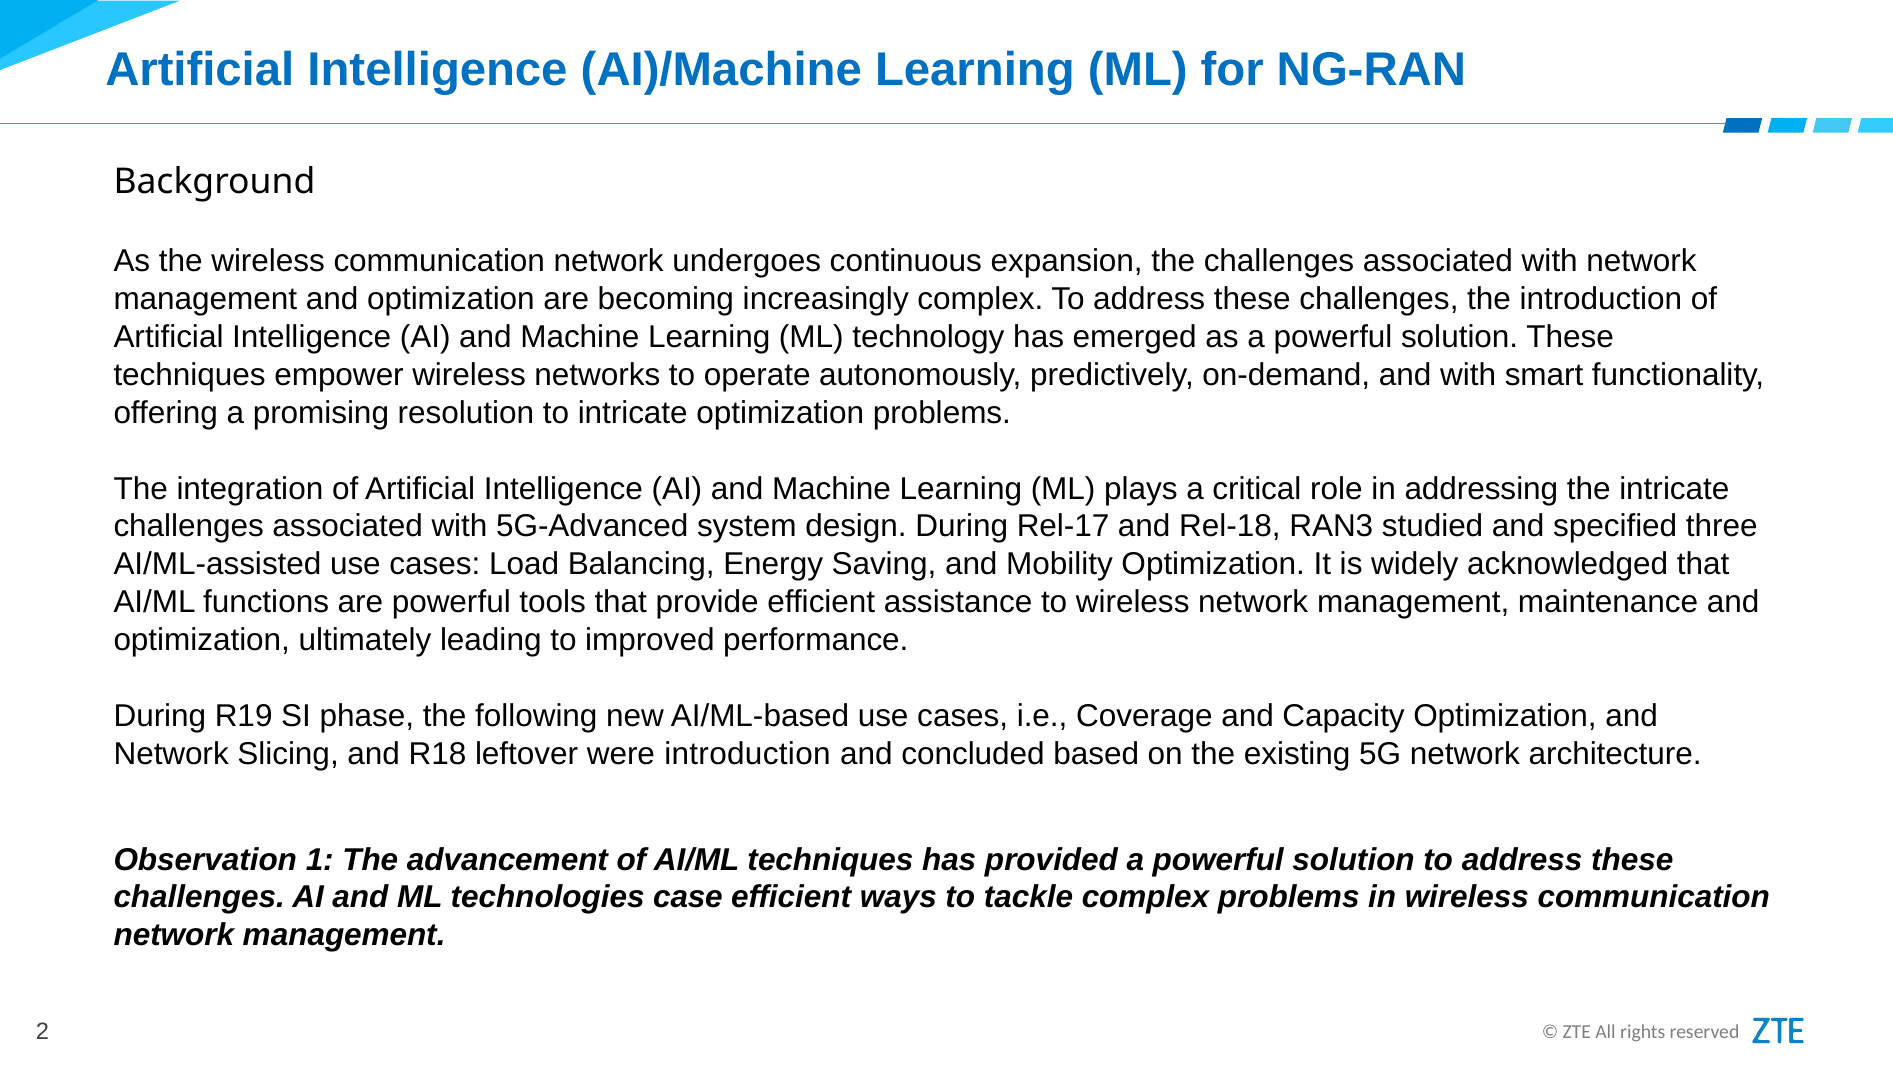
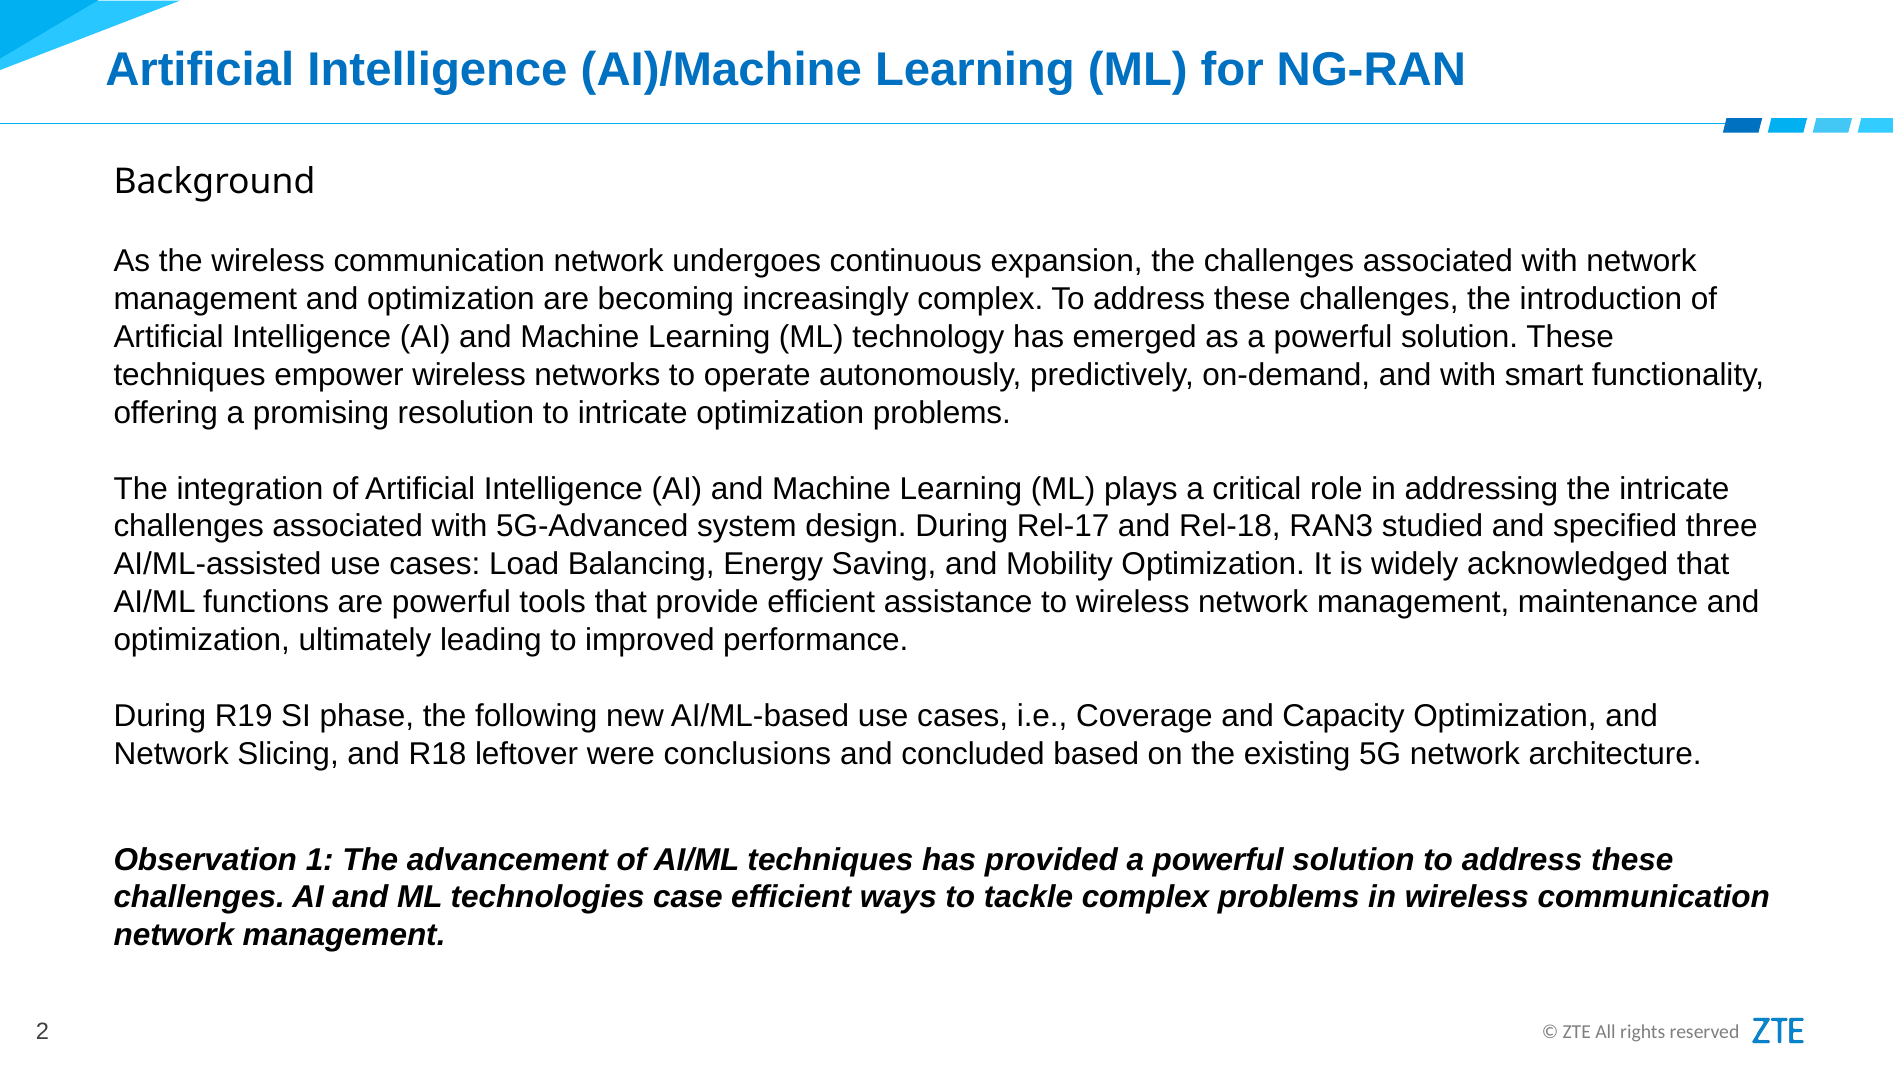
were introduction: introduction -> conclusions (747, 753)
